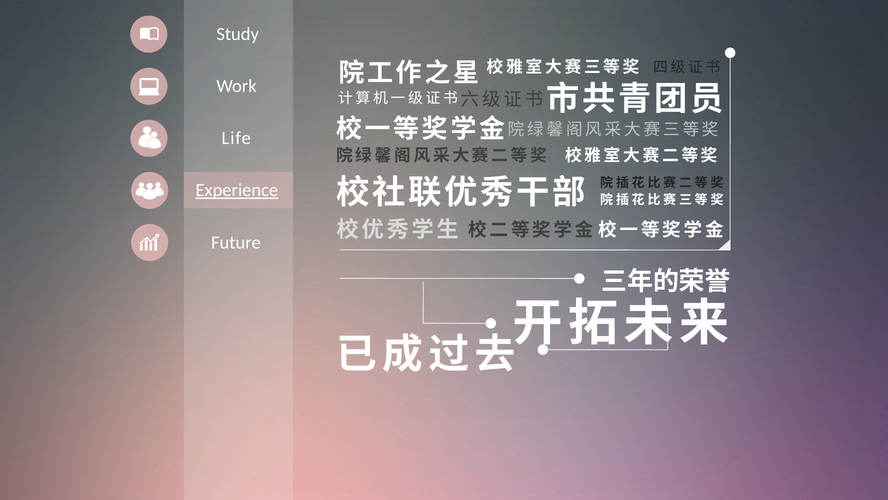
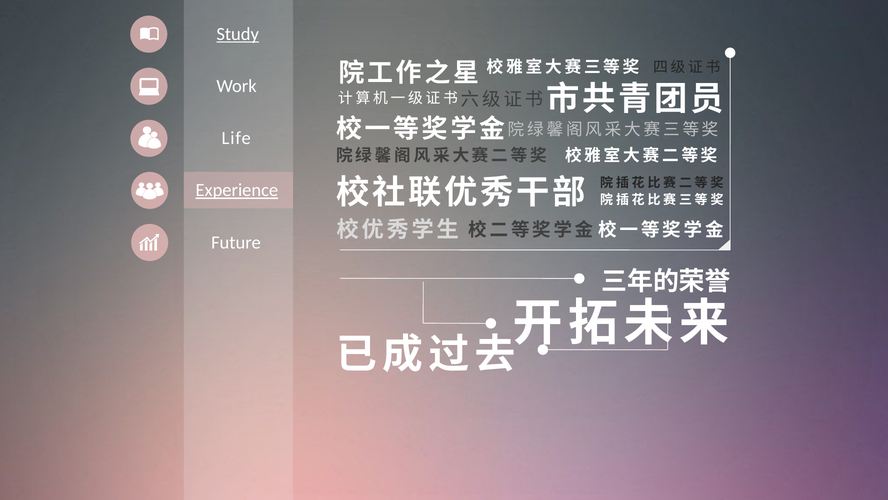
Study underline: none -> present (238, 34)
